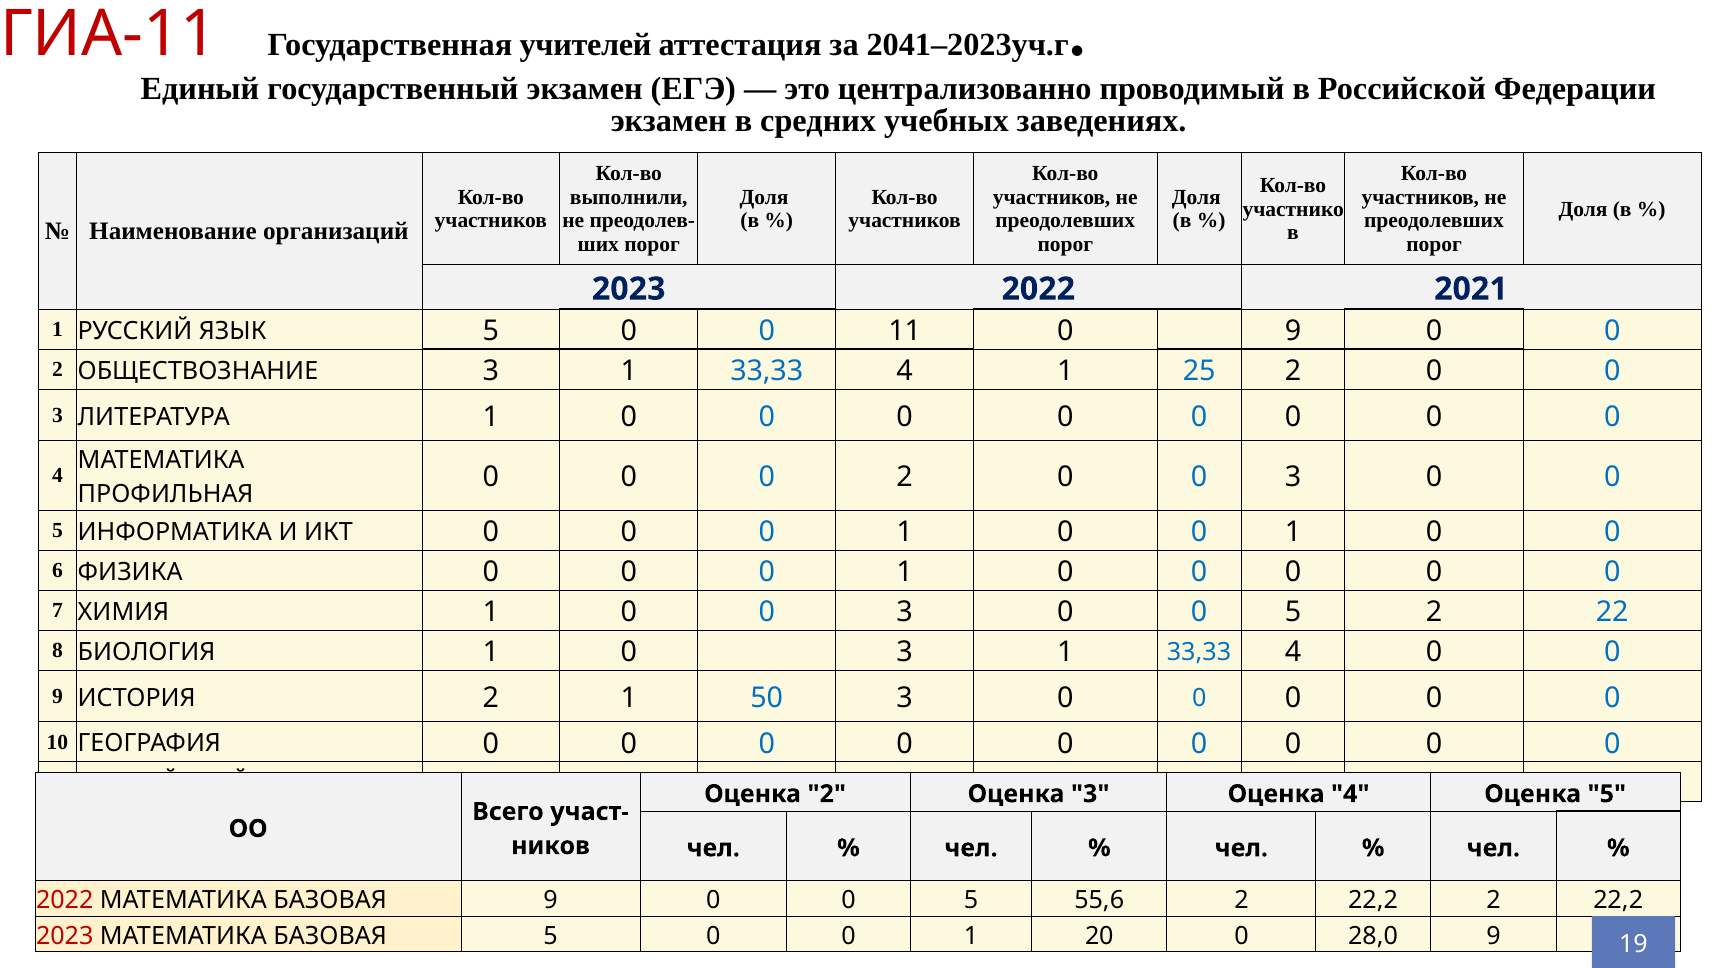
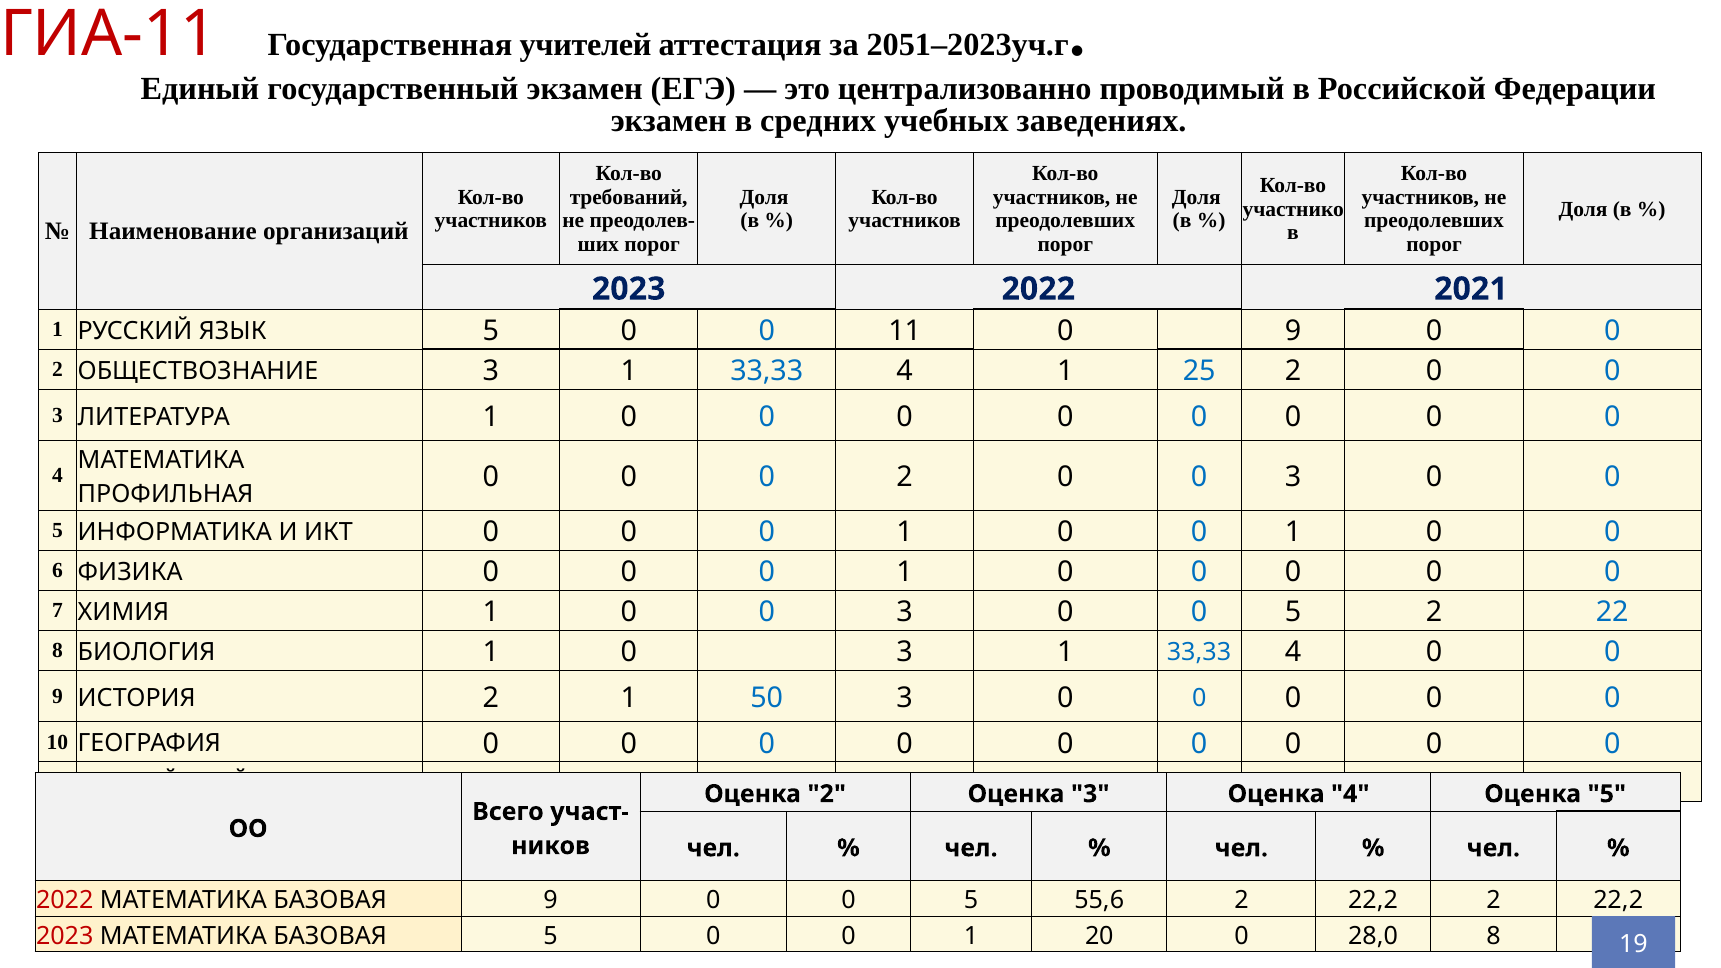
2041–2023уч.г: 2041–2023уч.г -> 2051–2023уч.г (968, 45)
выполнили: выполнили -> требований (629, 197)
28,0 9: 9 -> 8 (1494, 936)
